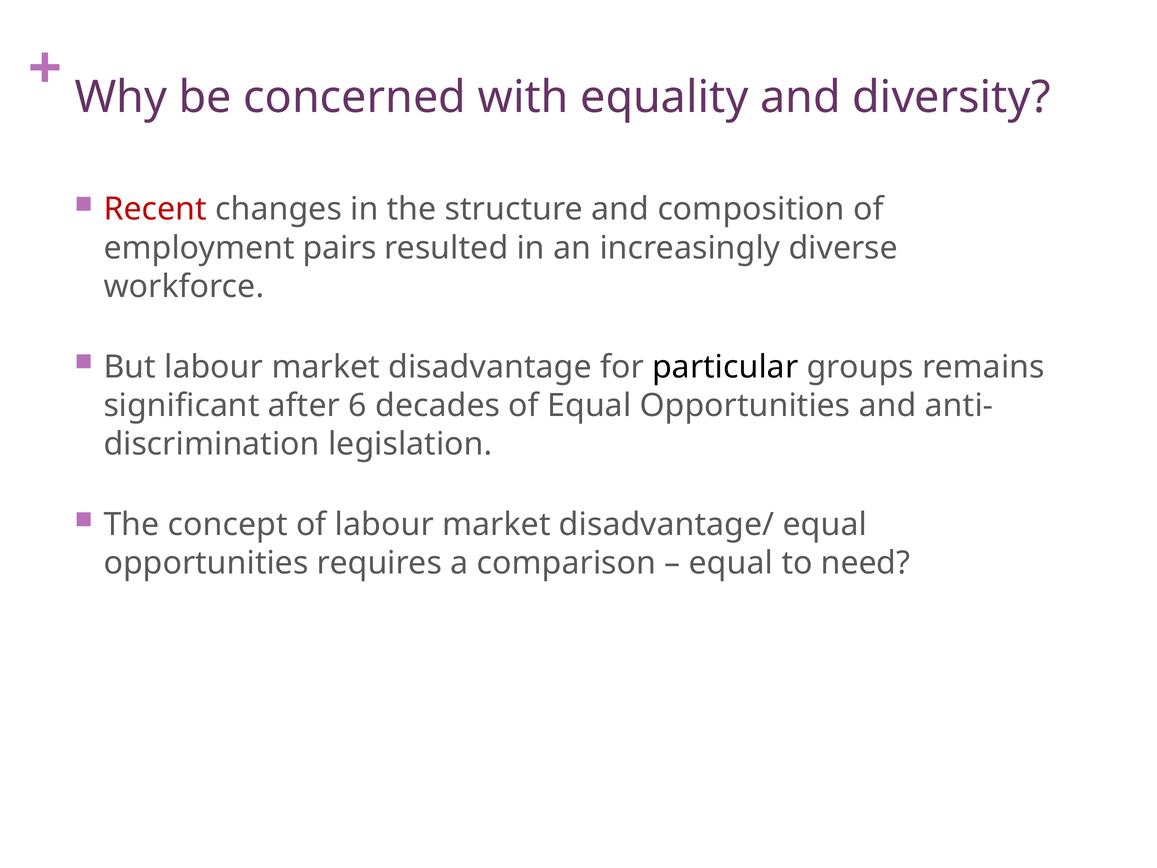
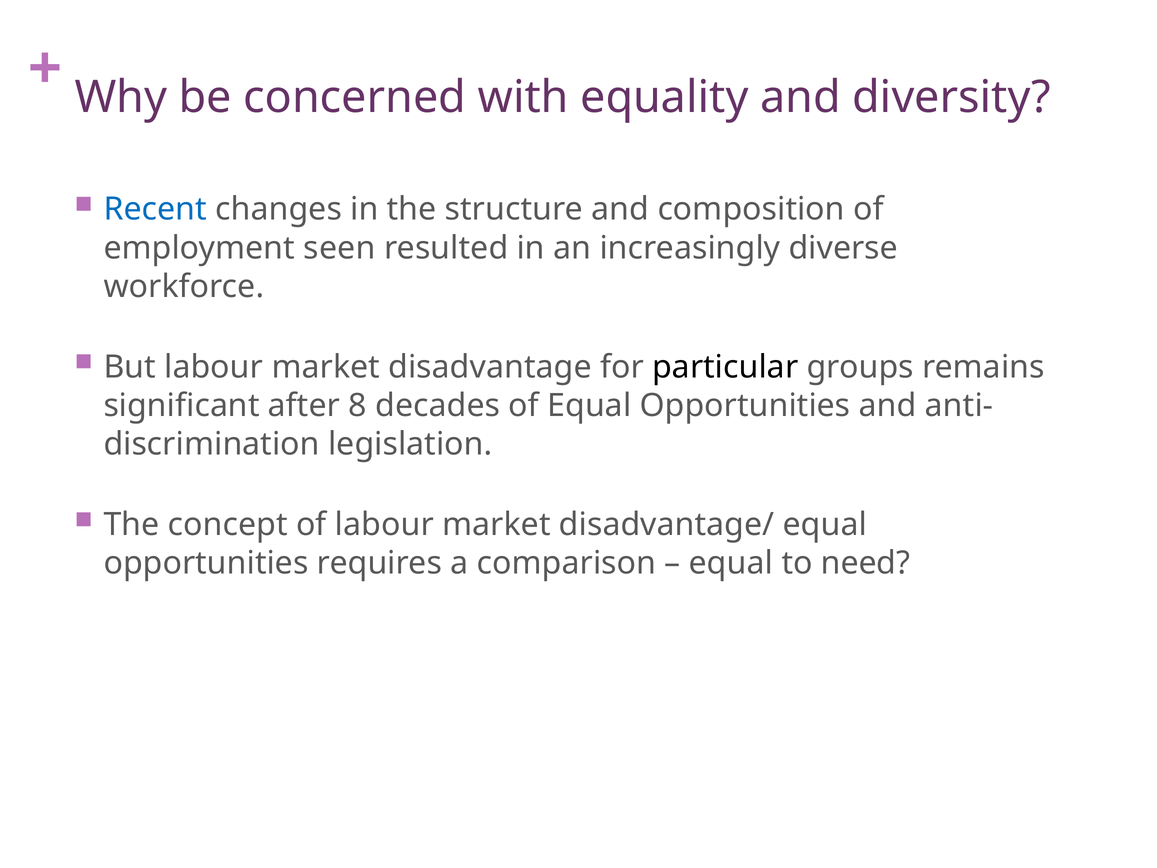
Recent colour: red -> blue (155, 209)
pairs: pairs -> seen (339, 248)
6: 6 -> 8 (358, 405)
